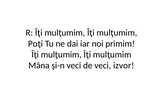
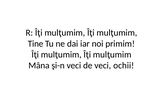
Poţi: Poţi -> Tine (36, 43)
izvor: izvor -> ochii (124, 65)
